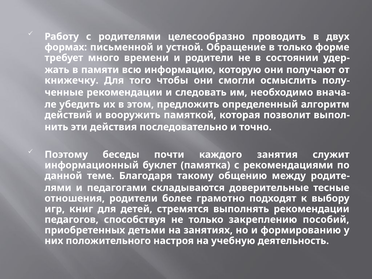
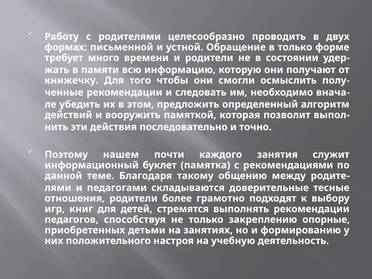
беседы: беседы -> нашем (121, 155)
пособий: пособий -> опорные (326, 220)
